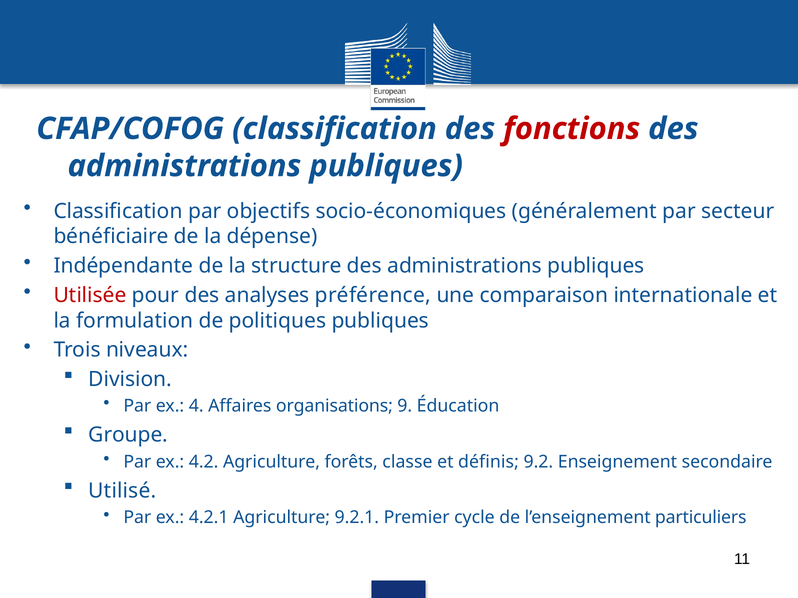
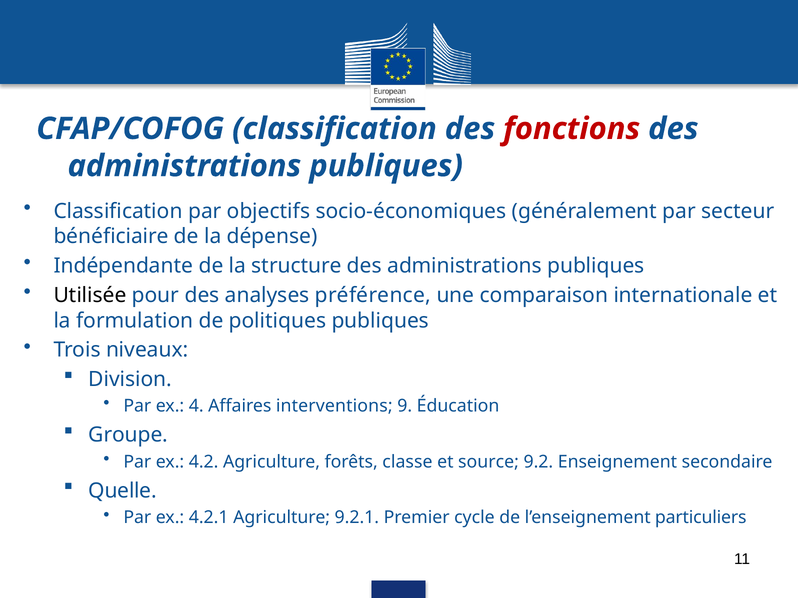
Utilisée colour: red -> black (90, 296)
organisations: organisations -> interventions (334, 406)
définis: définis -> source (489, 462)
Utilisé: Utilisé -> Quelle (123, 491)
